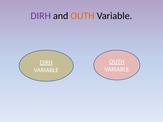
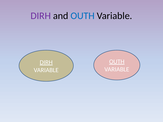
OUTH colour: orange -> blue (83, 16)
